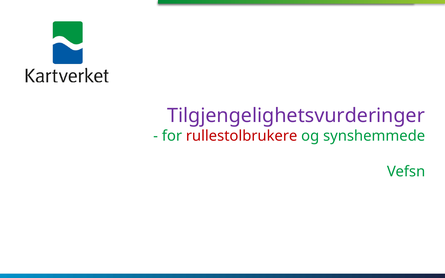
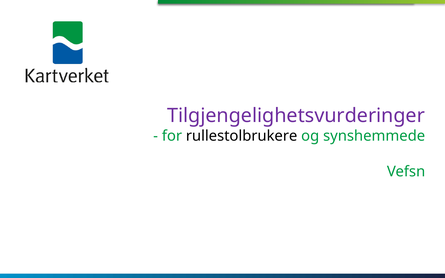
rullestolbrukere colour: red -> black (242, 136)
